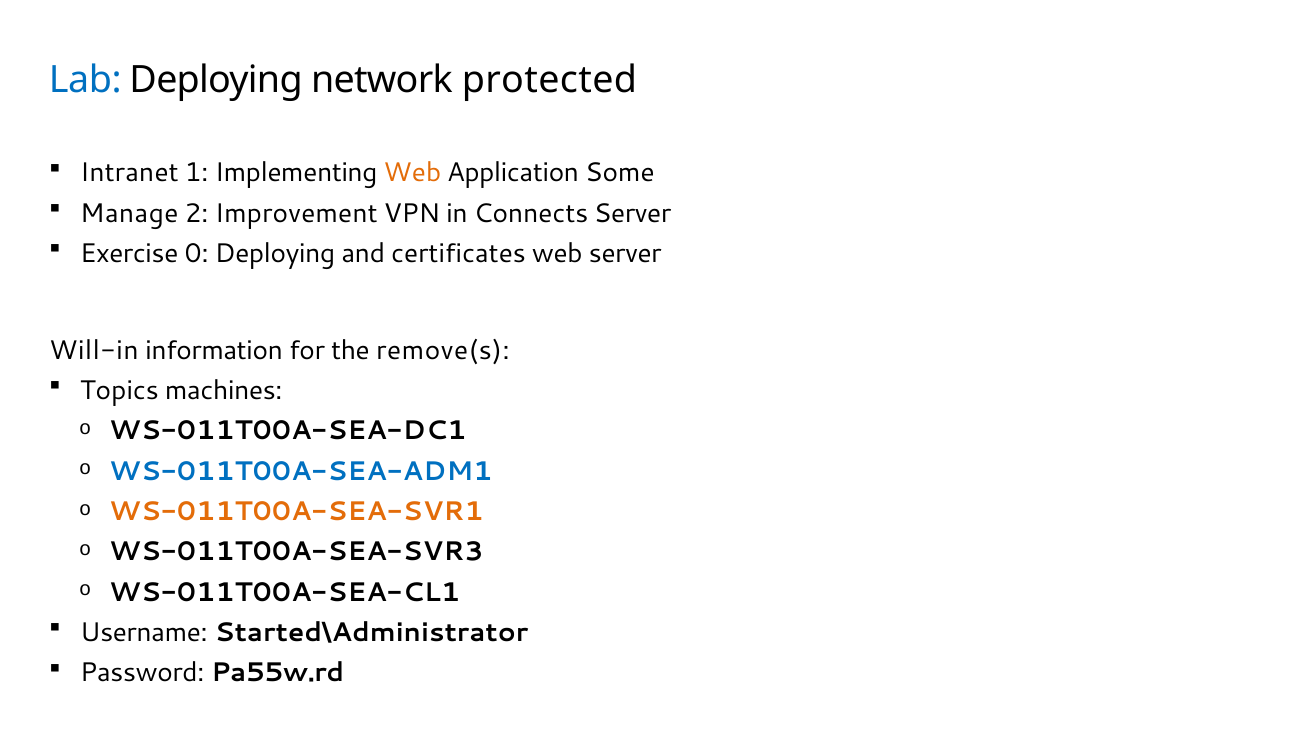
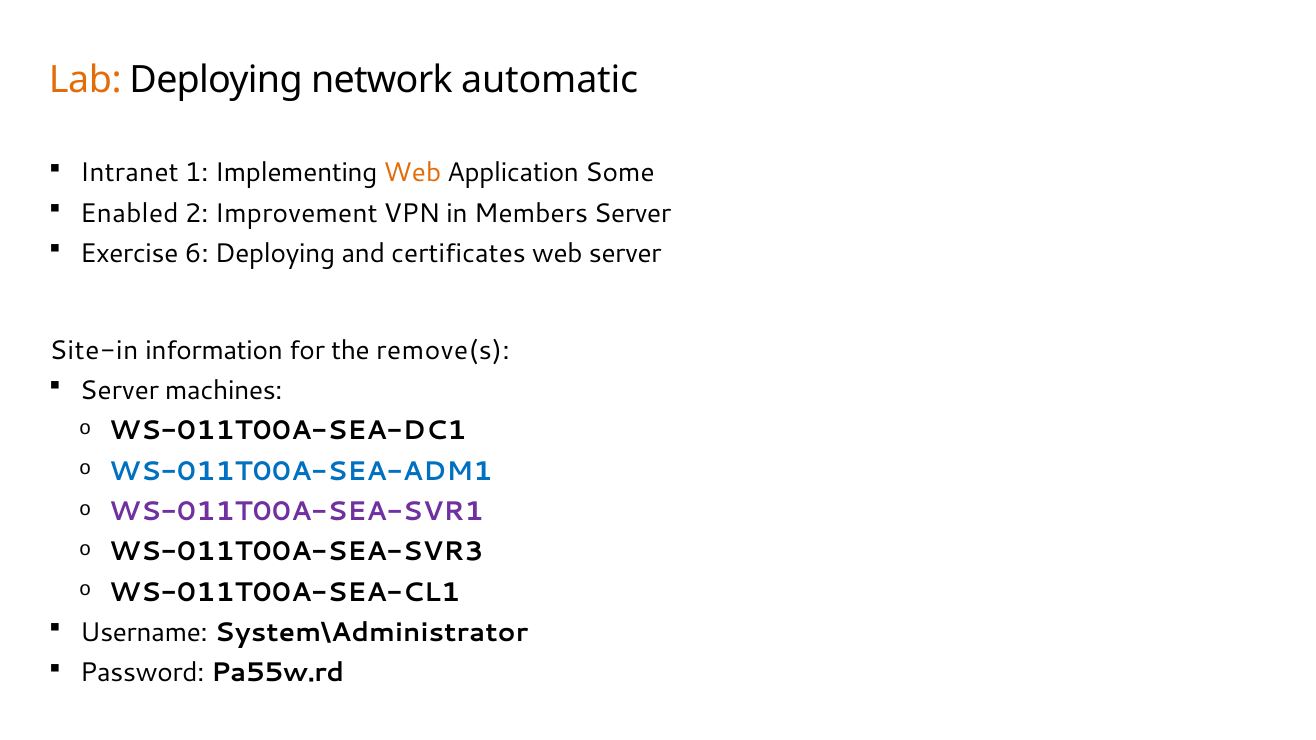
Lab colour: blue -> orange (85, 80)
protected: protected -> automatic (550, 80)
Manage: Manage -> Enabled (129, 213)
Connects: Connects -> Members (531, 213)
0: 0 -> 6 (197, 254)
Will-in: Will-in -> Site-in (94, 350)
Topics: Topics -> Server (119, 391)
WS-011T00A-SEA-SVR1 colour: orange -> purple (296, 512)
Started\Administrator: Started\Administrator -> System\Administrator (371, 633)
